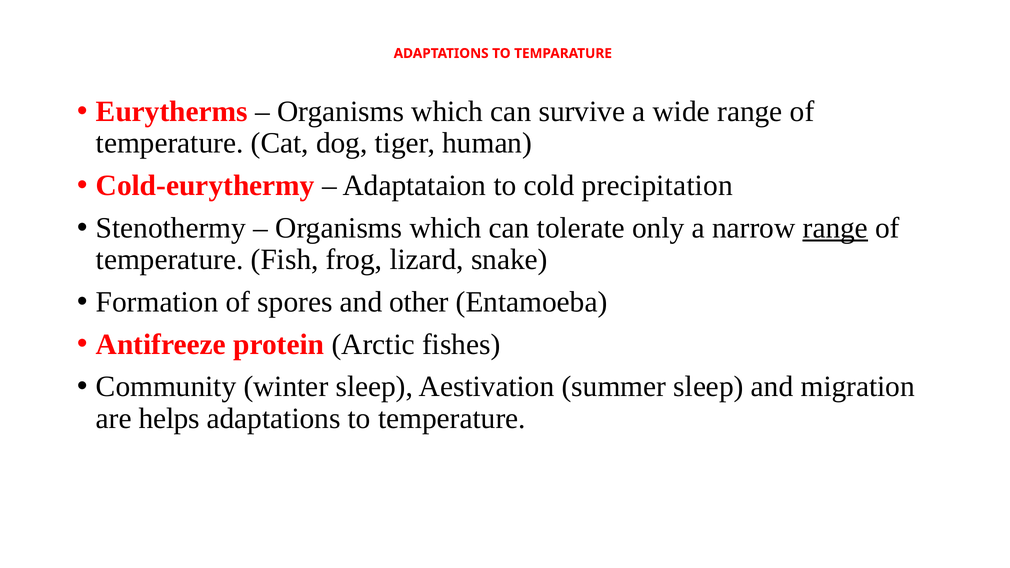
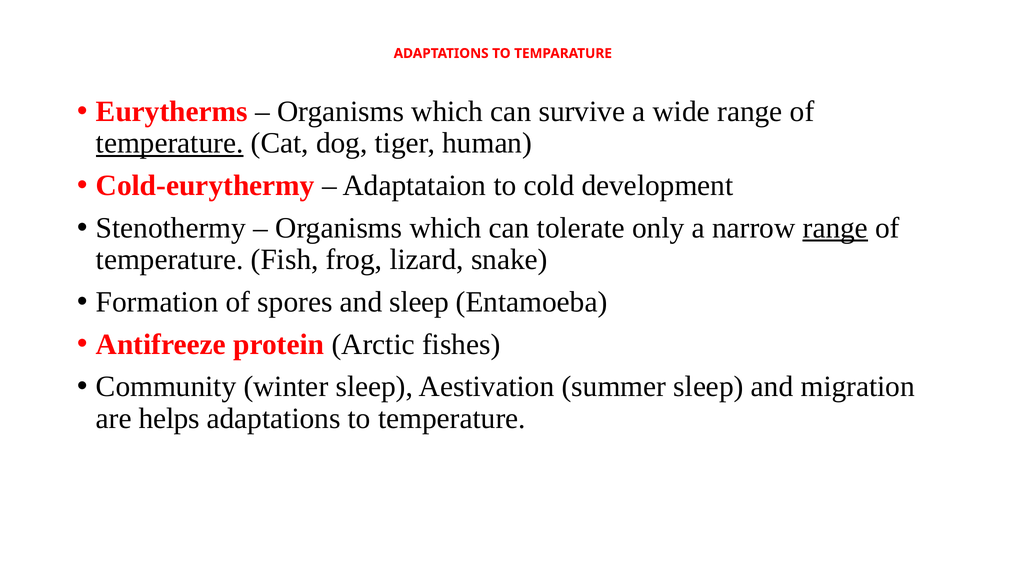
temperature underline: none -> present (170, 143)
precipitation: precipitation -> development (657, 186)
and other: other -> sleep (419, 302)
